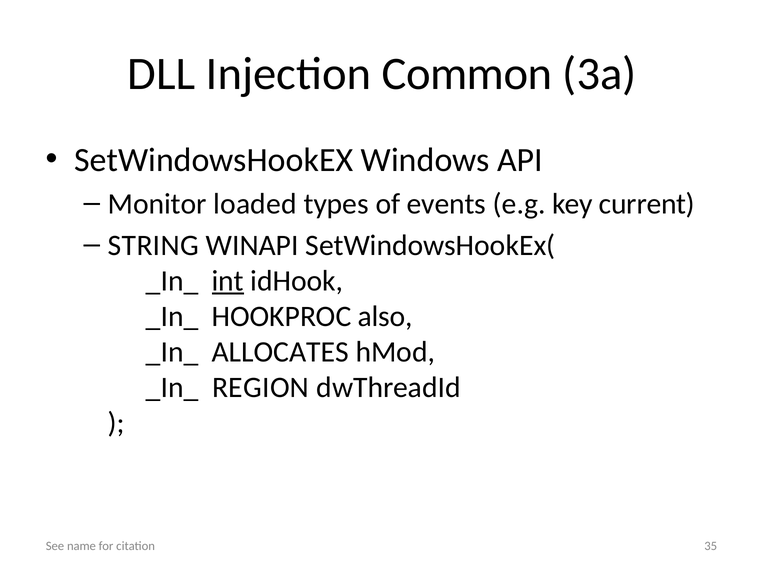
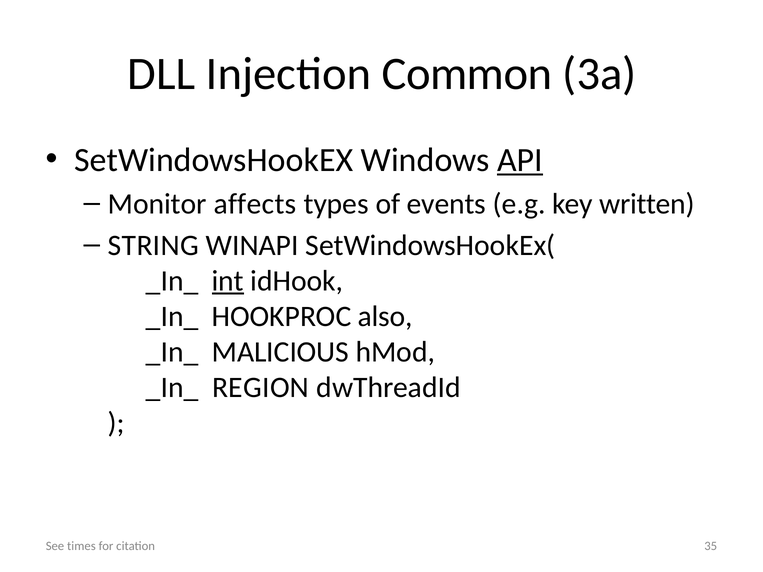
API underline: none -> present (520, 160)
loaded: loaded -> affects (255, 204)
current: current -> written (647, 204)
ALLOCATES: ALLOCATES -> MALICIOUS (280, 352)
name: name -> times (81, 546)
